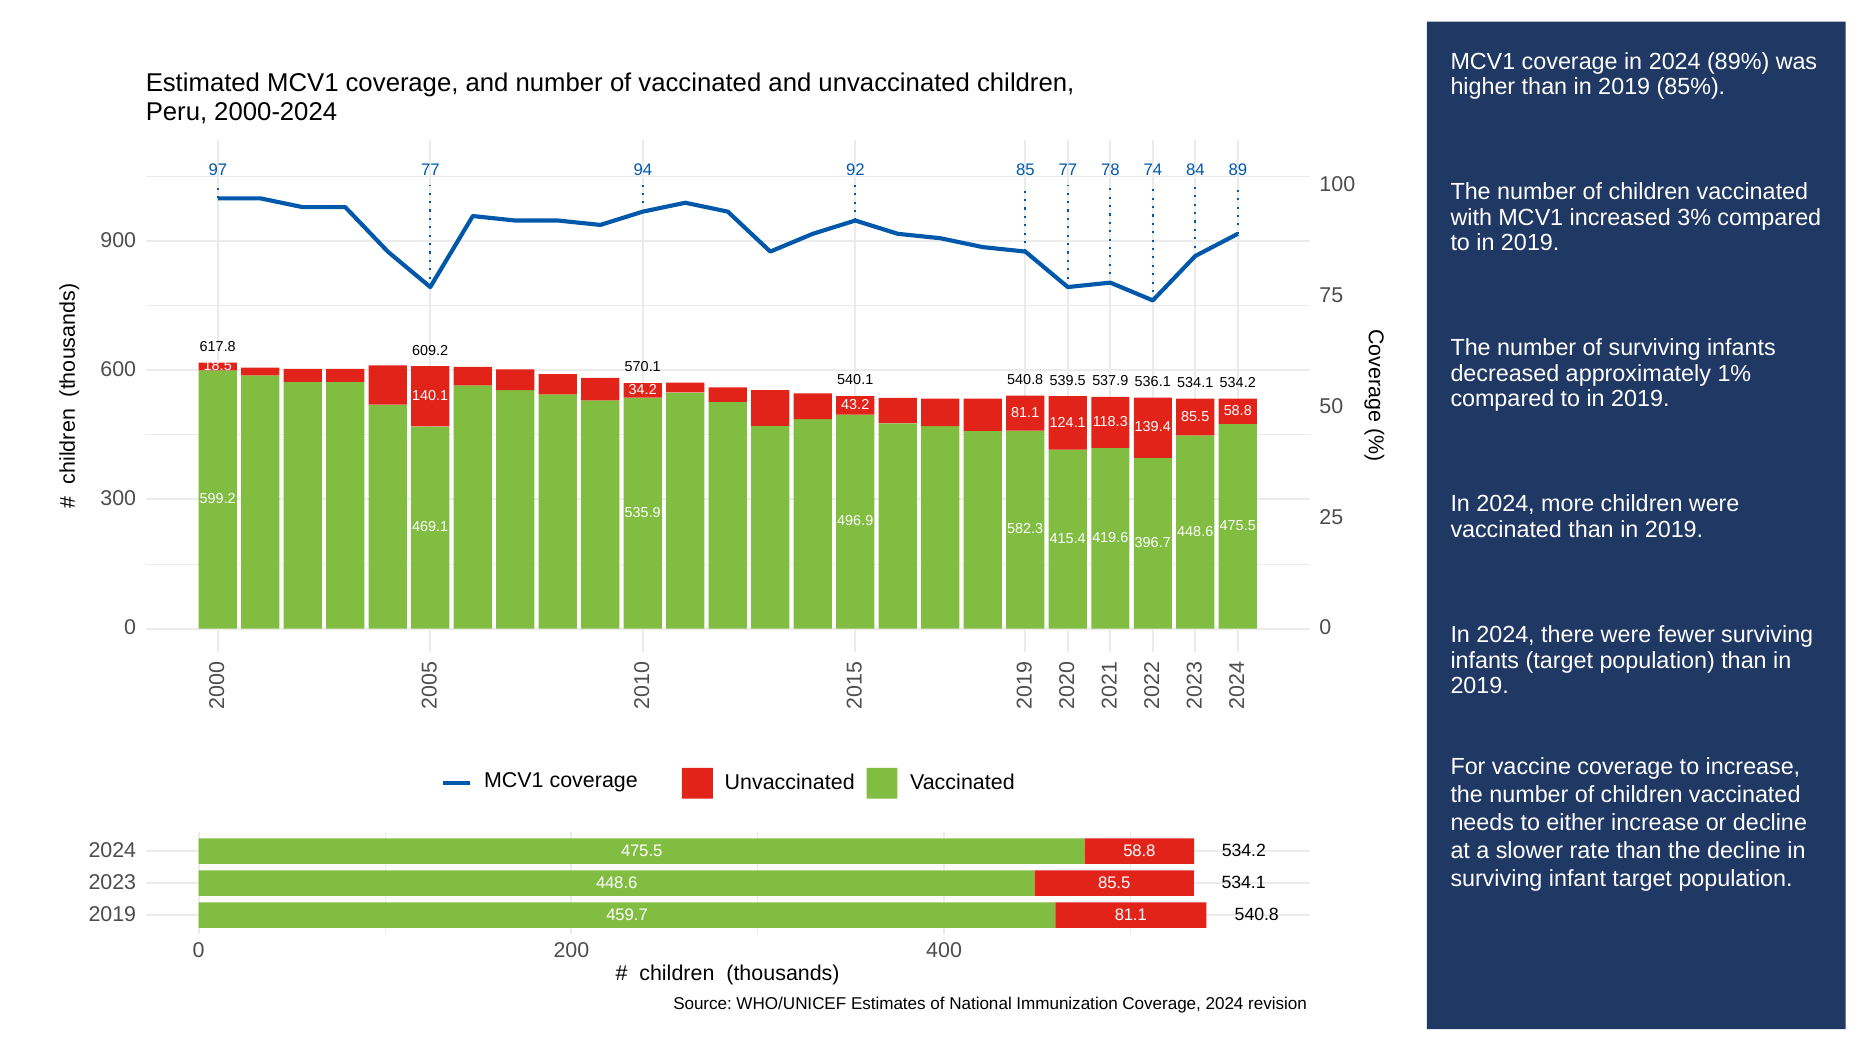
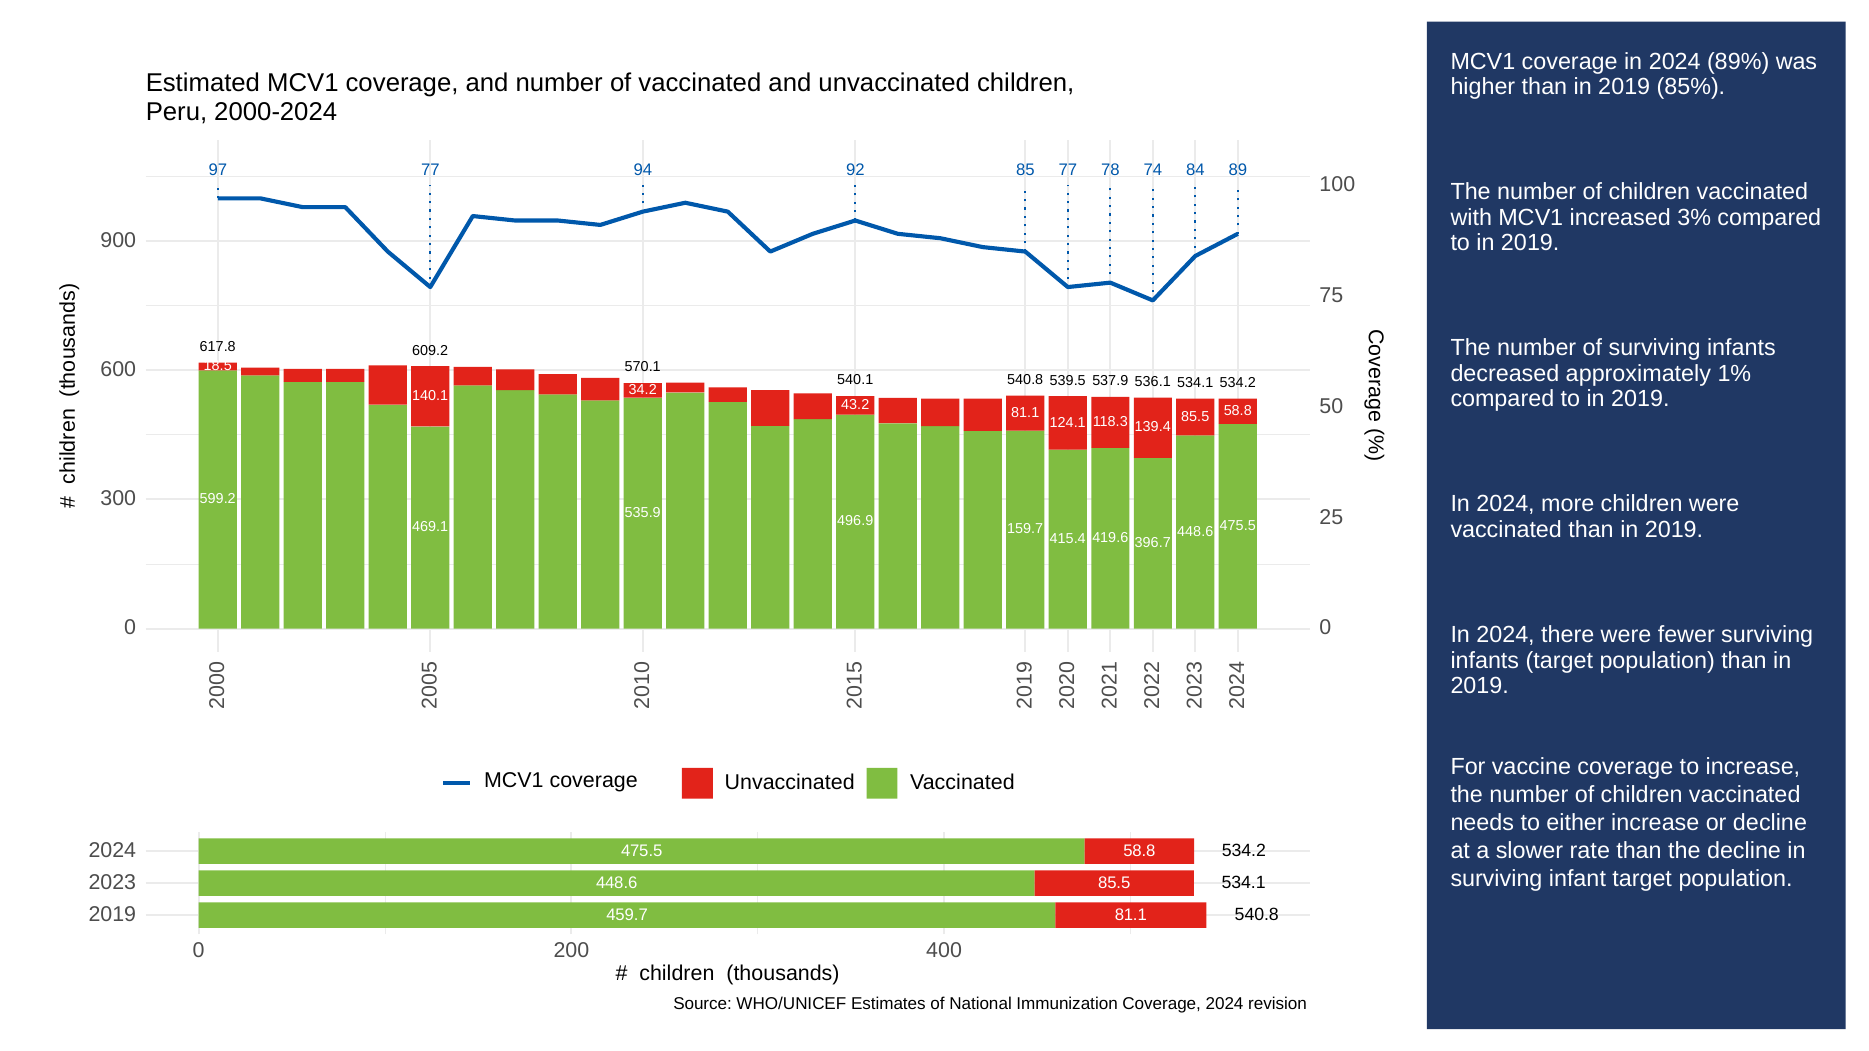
582.3: 582.3 -> 159.7 (1025, 529)
